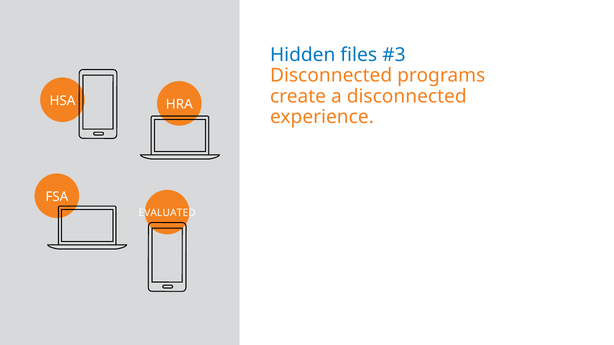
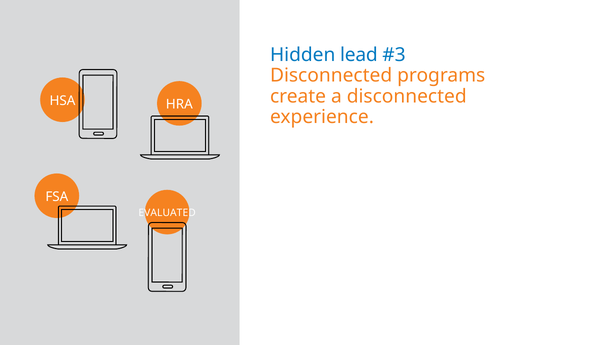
files: files -> lead (359, 55)
